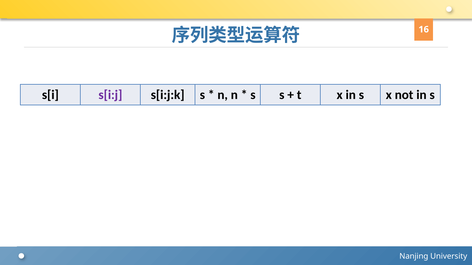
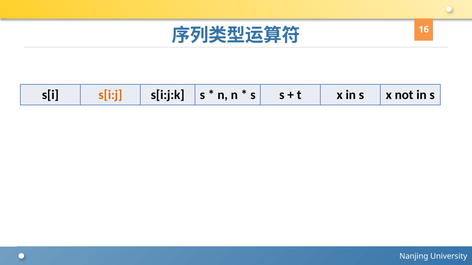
s[i:j colour: purple -> orange (110, 95)
